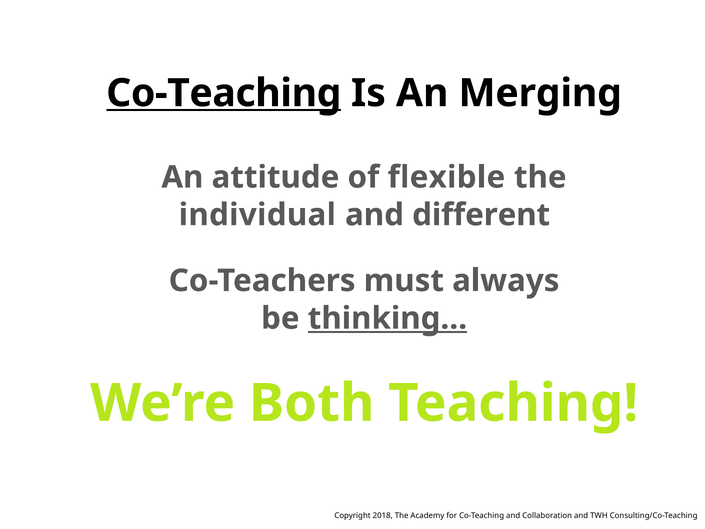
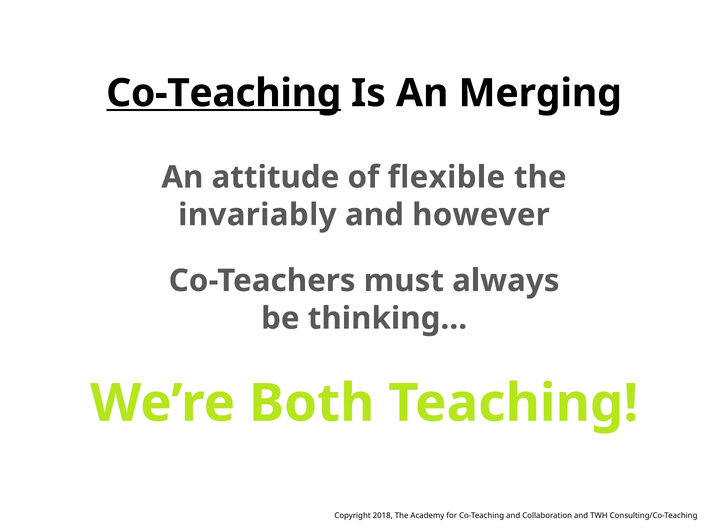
individual: individual -> invariably (257, 215)
different: different -> however (481, 215)
thinking… underline: present -> none (387, 318)
